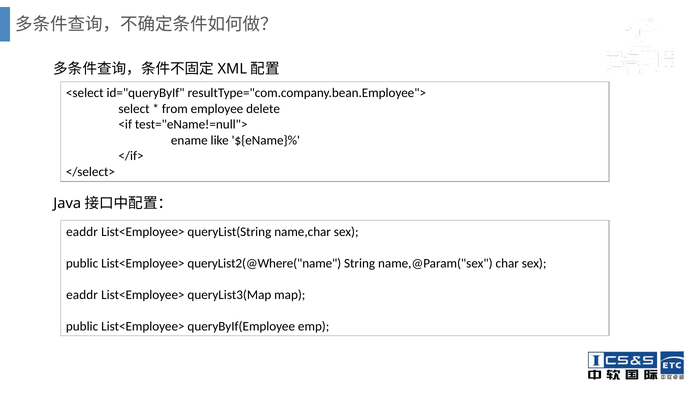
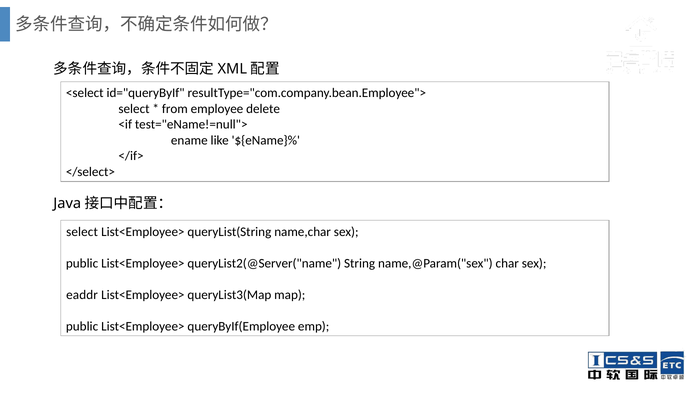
eaddr: eaddr -> select (82, 232)
queryList2(@Where("name: queryList2(@Where("name -> queryList2(@Server("name (264, 263)
